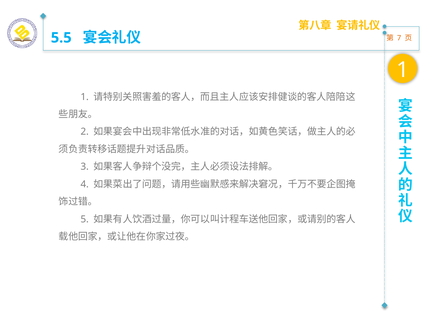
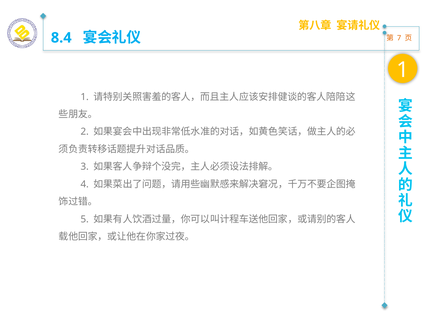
5.5: 5.5 -> 8.4 (61, 38)
